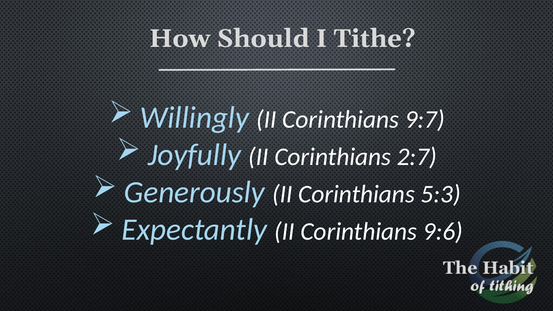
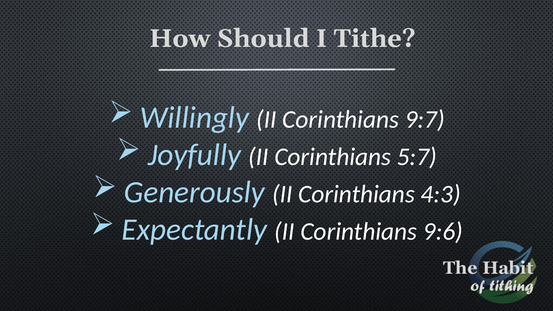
2:7: 2:7 -> 5:7 (417, 157)
5:3: 5:3 -> 4:3 (441, 194)
